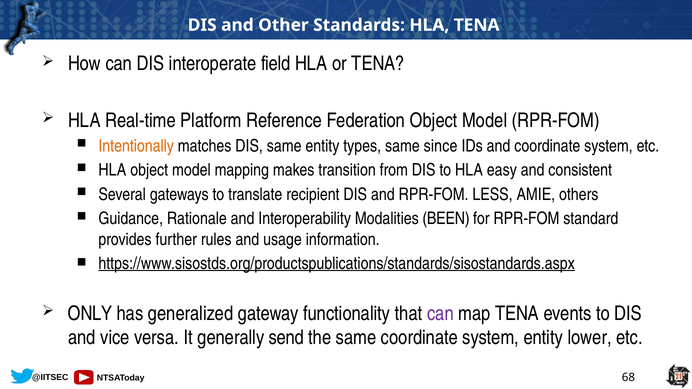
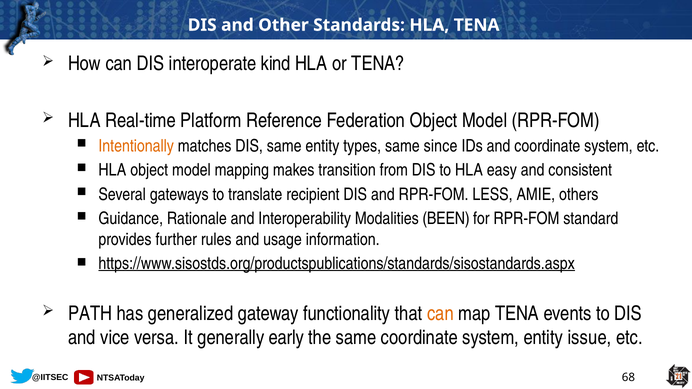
field: field -> kind (276, 64)
ONLY: ONLY -> PATH (90, 314)
can colour: purple -> orange (440, 314)
send: send -> early (286, 338)
lower: lower -> issue (590, 338)
